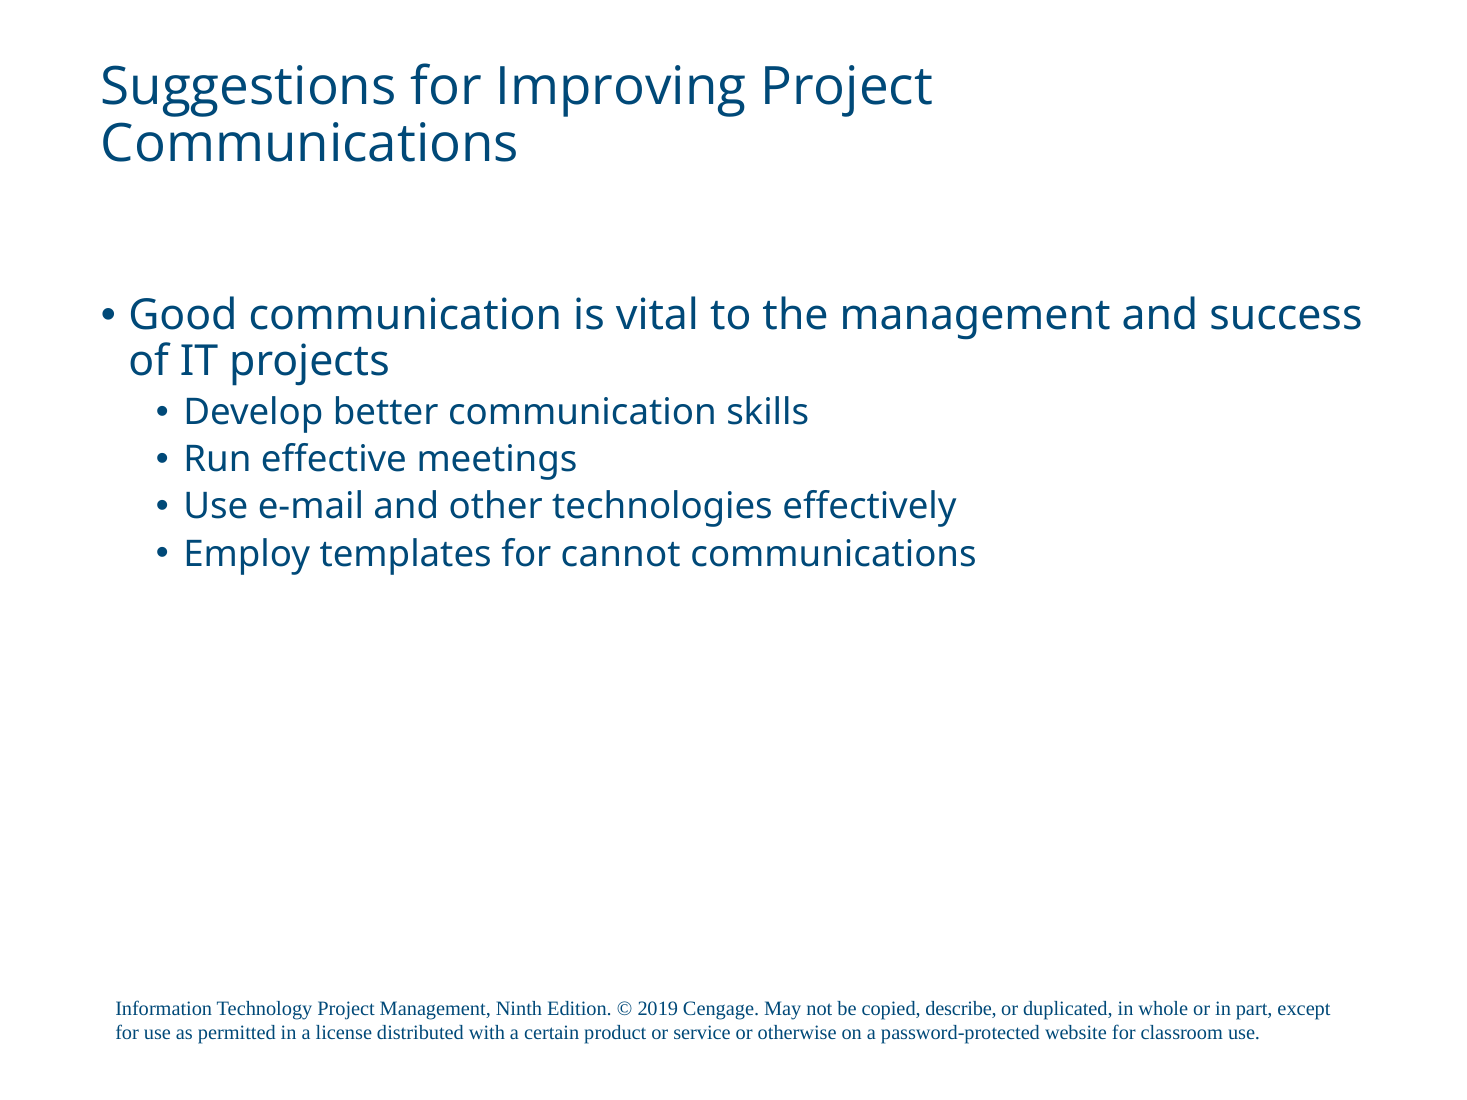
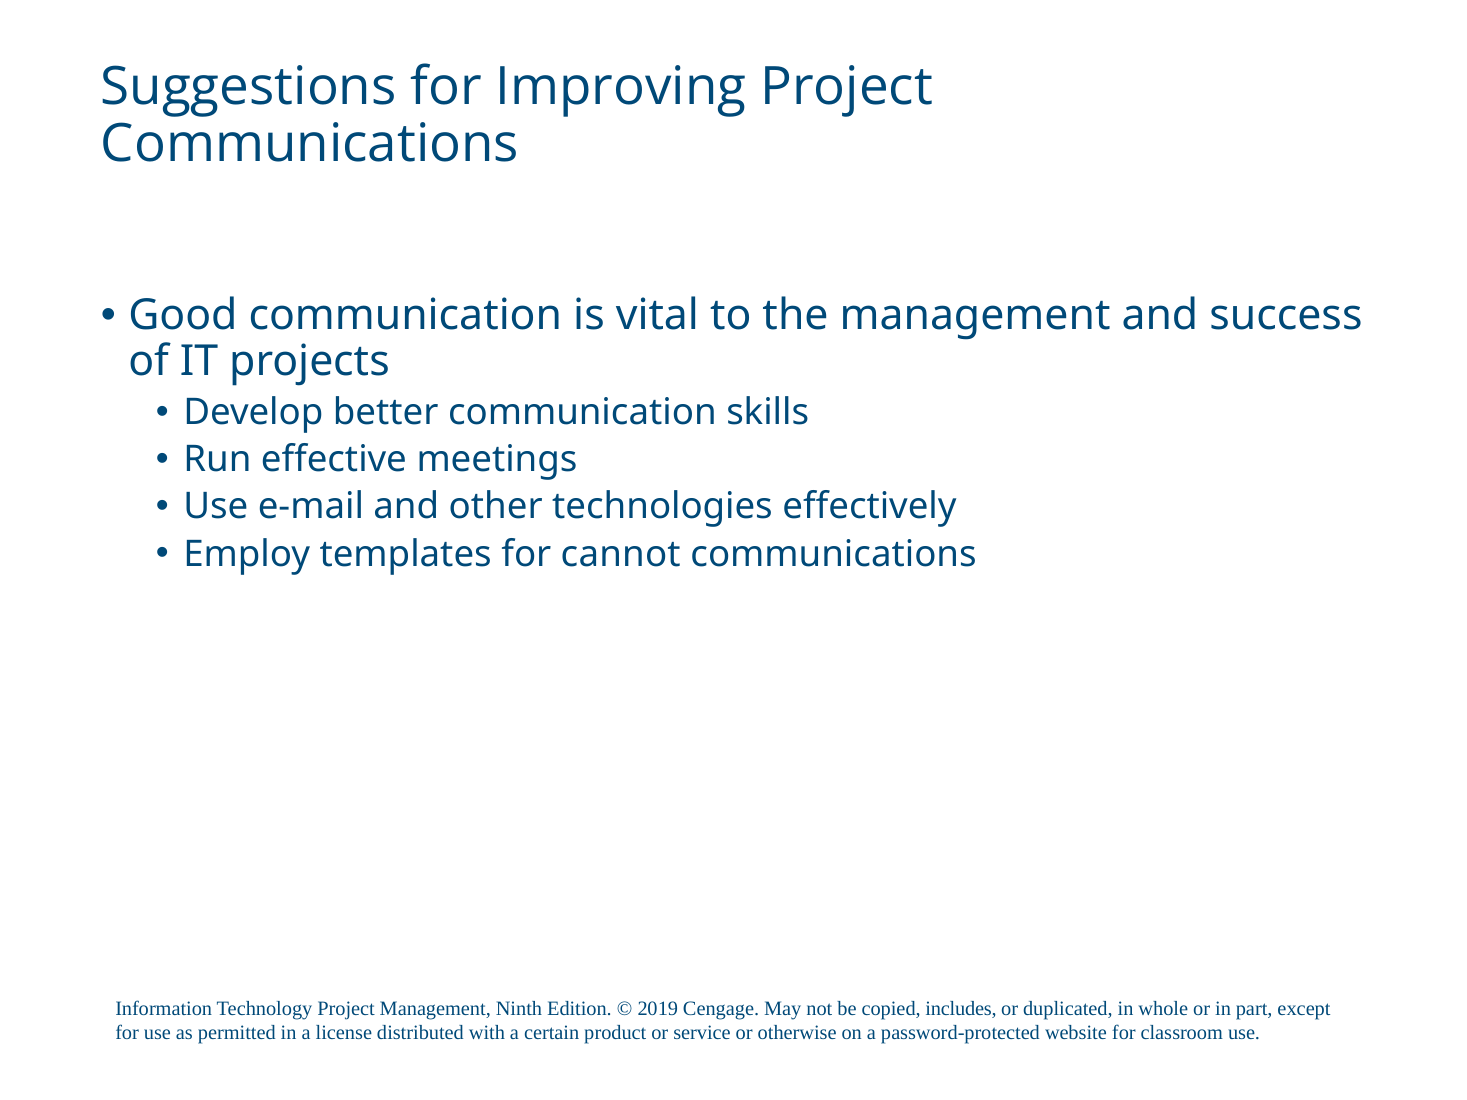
describe: describe -> includes (961, 1009)
